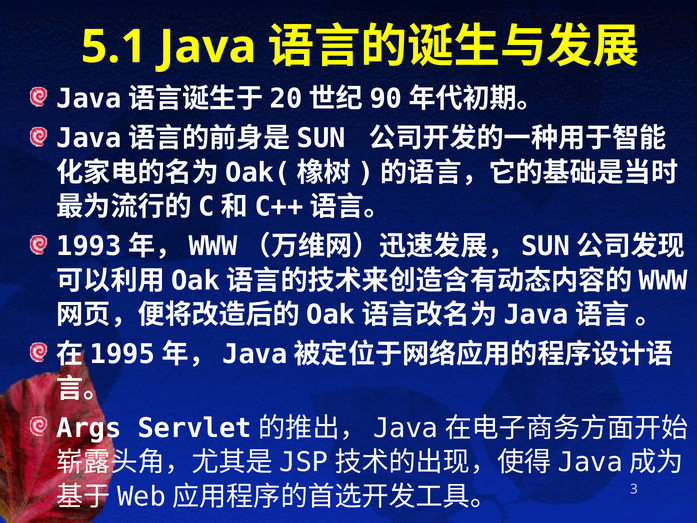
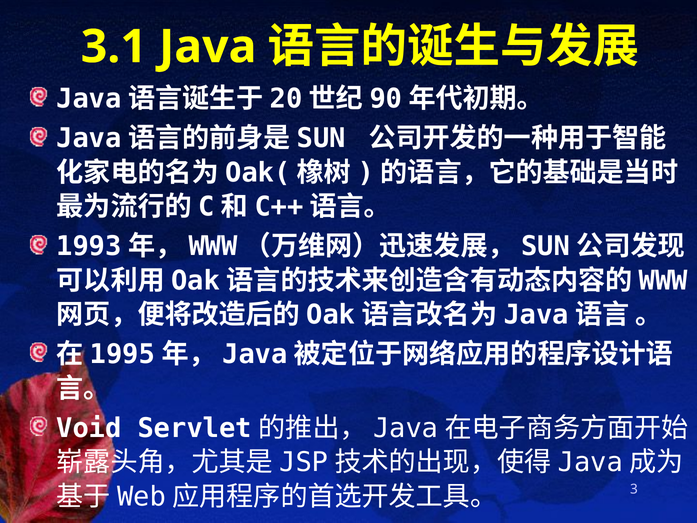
5.1: 5.1 -> 3.1 (114, 47)
Args: Args -> Void (89, 428)
